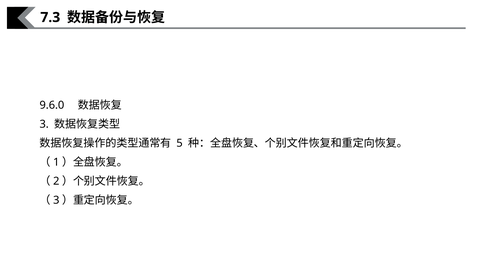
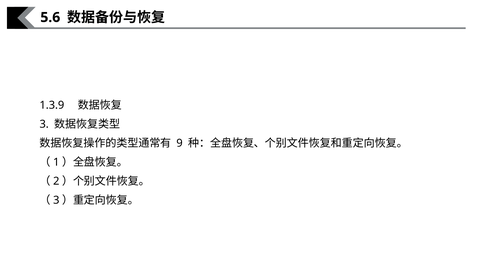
7.3: 7.3 -> 5.6 (50, 17)
9.6.0: 9.6.0 -> 1.3.9 (52, 105)
5: 5 -> 9 (179, 143)
